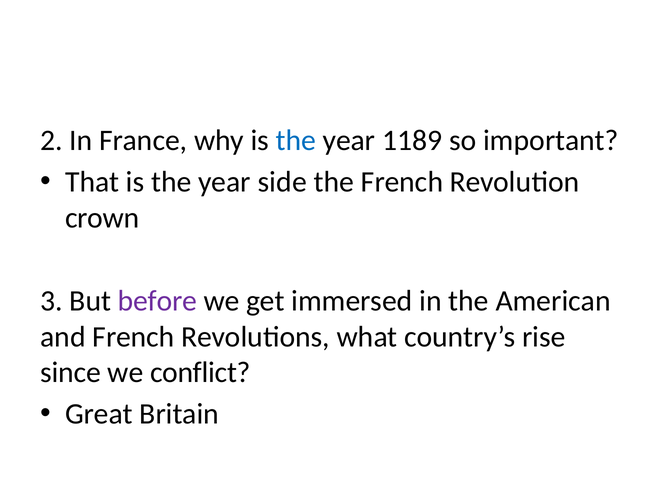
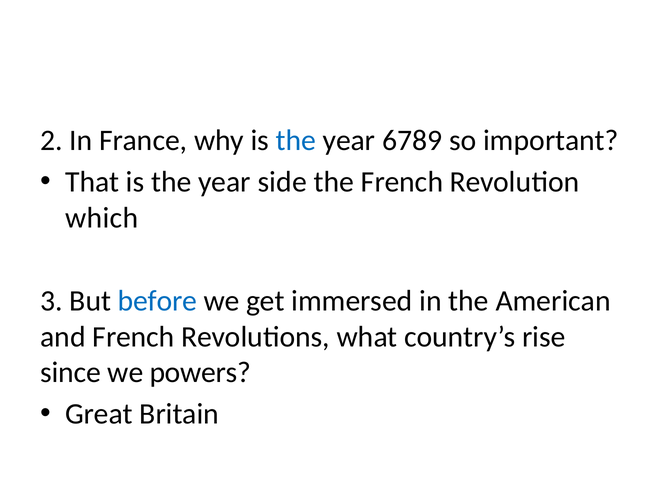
1189: 1189 -> 6789 (412, 140)
crown: crown -> which (102, 218)
before colour: purple -> blue (158, 301)
conflict: conflict -> powers (200, 372)
